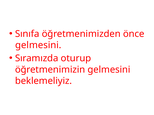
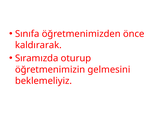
gelmesini: gelmesini -> kaldırarak (38, 45)
